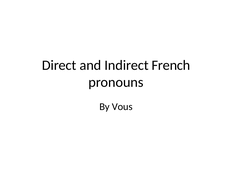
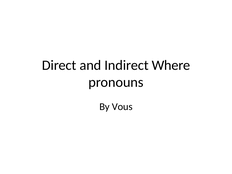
French: French -> Where (171, 65)
